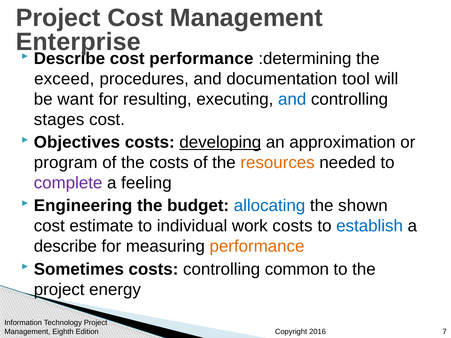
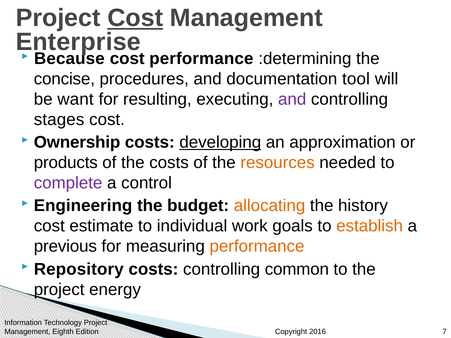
Cost underline: none -> present (135, 18)
Describe: Describe -> Because (69, 59)
exceed: exceed -> concise (64, 79)
and colour: blue -> purple (292, 99)
Objectives: Objectives -> Ownership (77, 142)
program: program -> products (66, 163)
feeling: feeling -> control (147, 183)
allocating colour: blue -> orange (270, 206)
shown: shown -> history (363, 206)
work costs: costs -> goals (293, 226)
establish colour: blue -> orange (370, 226)
describe: describe -> previous (65, 247)
Sometimes: Sometimes -> Repository (79, 269)
